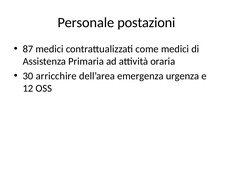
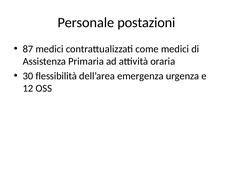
arricchire: arricchire -> flessibilità (56, 76)
